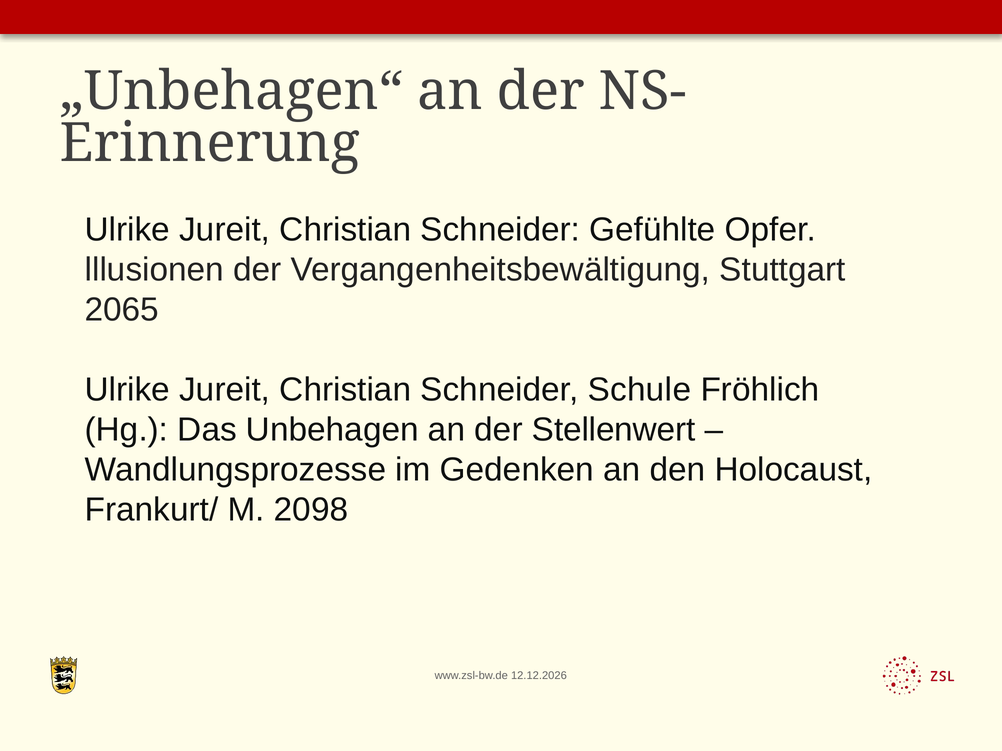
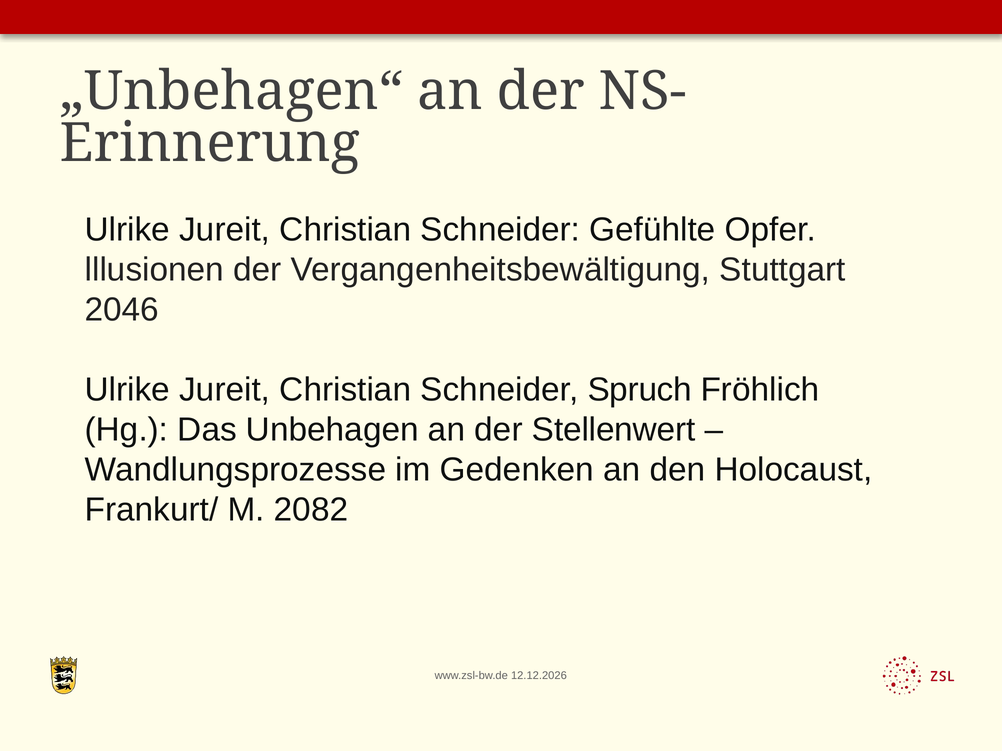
2065: 2065 -> 2046 (122, 310)
Schule: Schule -> Spruch (640, 390)
2098: 2098 -> 2082 (311, 510)
